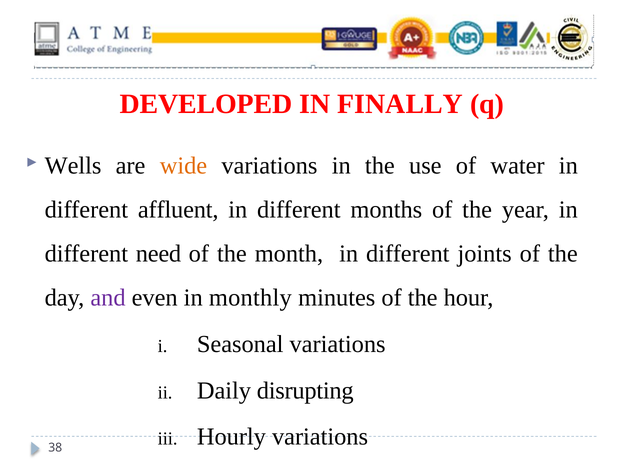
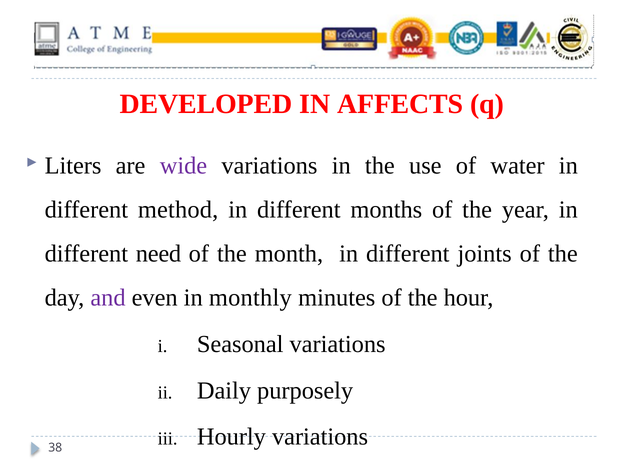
FINALLY: FINALLY -> AFFECTS (400, 104)
Wells: Wells -> Liters (73, 166)
wide colour: orange -> purple (183, 166)
affluent: affluent -> method (178, 210)
disrupting: disrupting -> purposely (305, 390)
